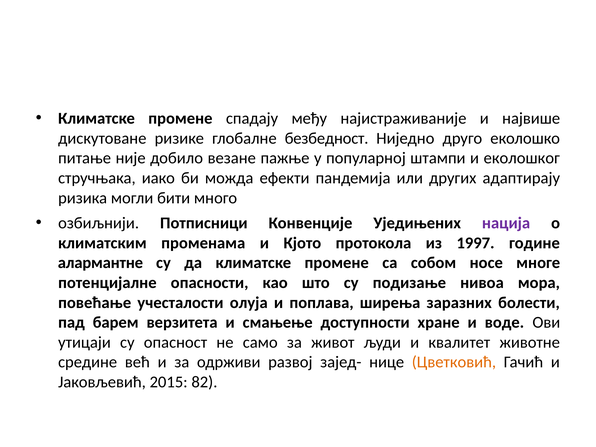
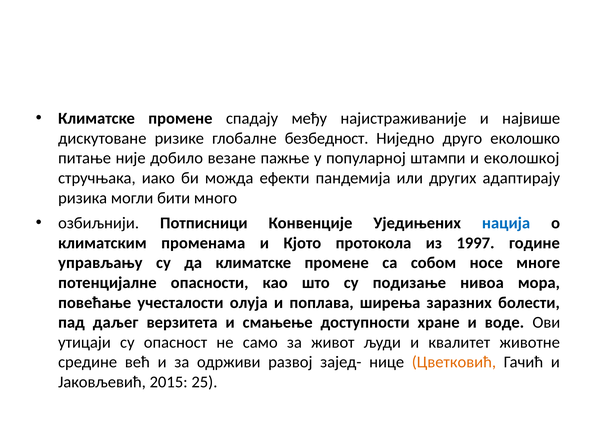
еколошког: еколошког -> еколошкој (522, 158)
нација colour: purple -> blue (506, 223)
алармантне: алармантне -> управљању (100, 263)
барем: барем -> даљег (116, 322)
82: 82 -> 25 (204, 382)
